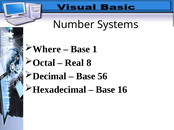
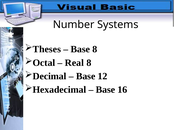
Where: Where -> Theses (47, 49)
Base 1: 1 -> 8 (95, 49)
56: 56 -> 12 (103, 76)
